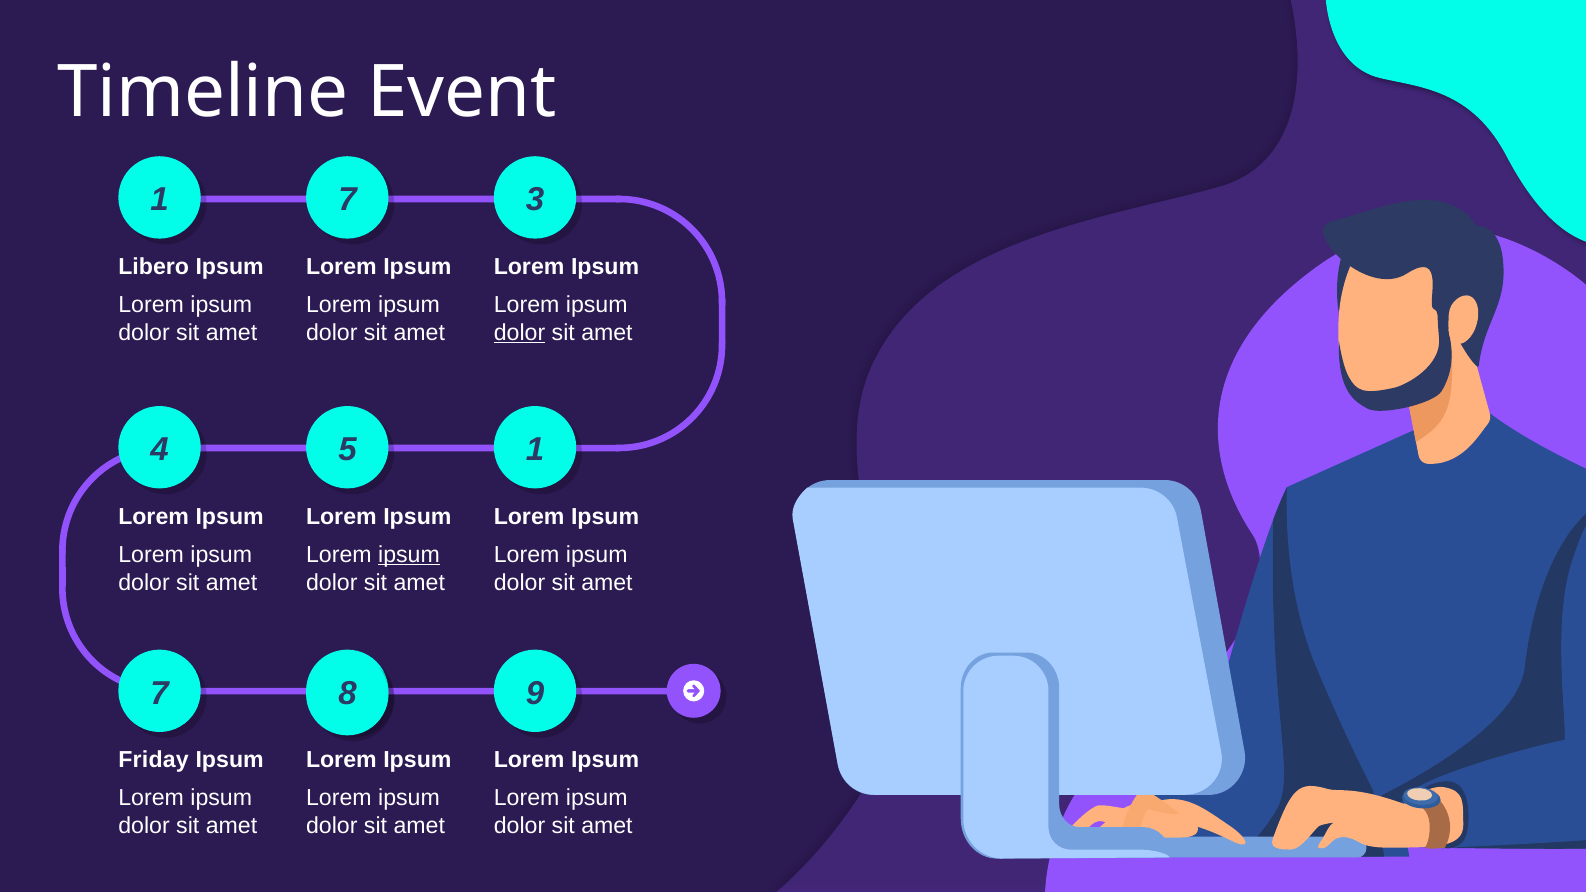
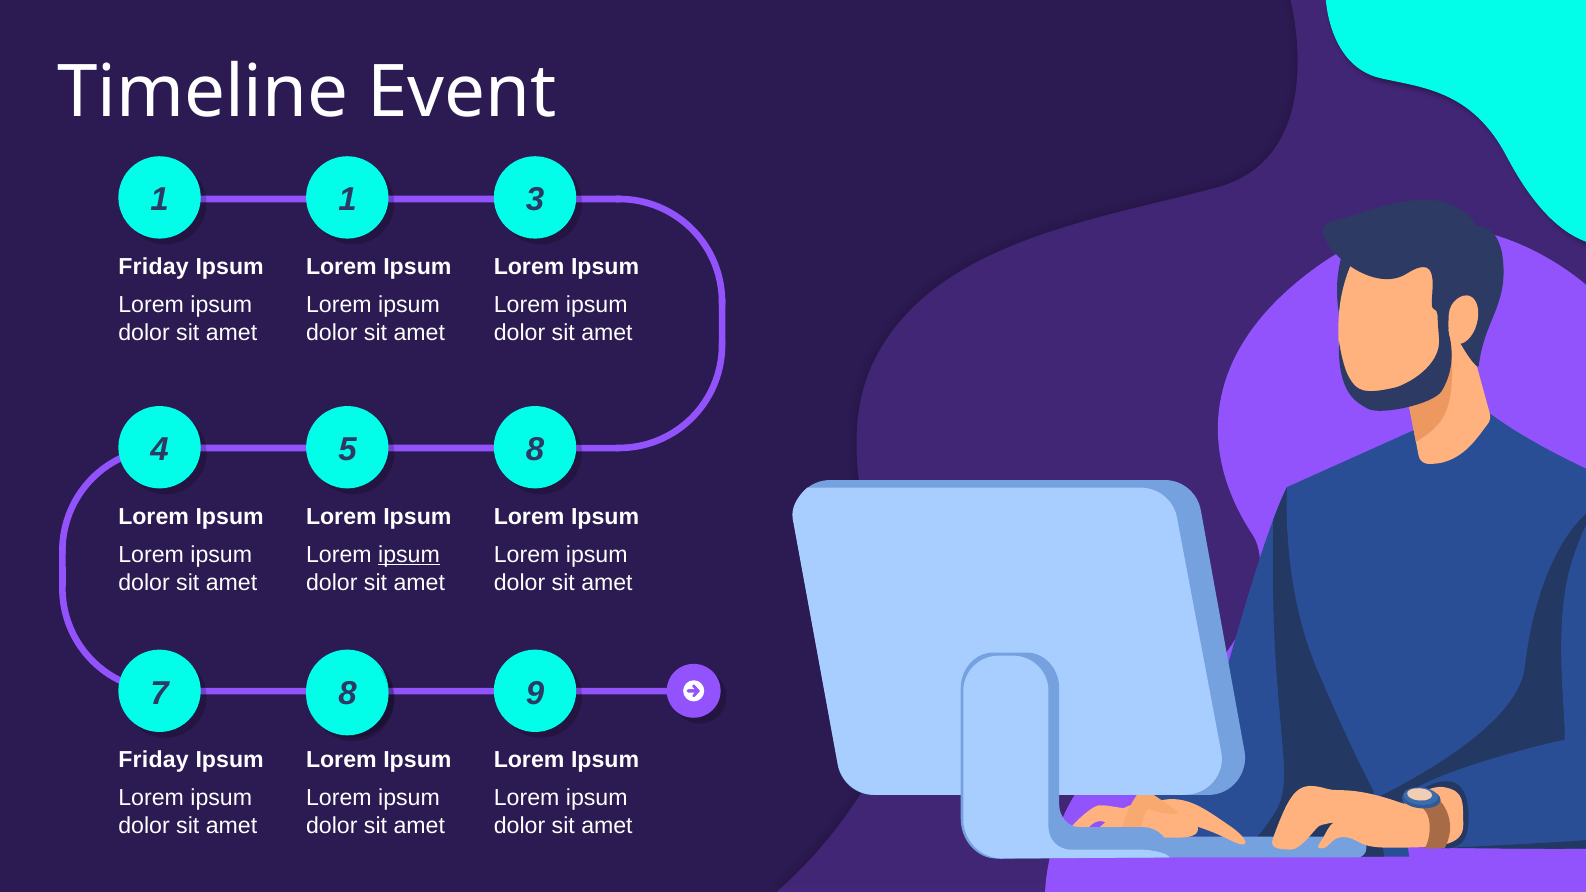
7: 7 -> 1 (347, 200)
Libero: Libero -> Friday (154, 267)
dolor underline: present -> none (520, 333)
5 1: 1 -> 8 (535, 450)
